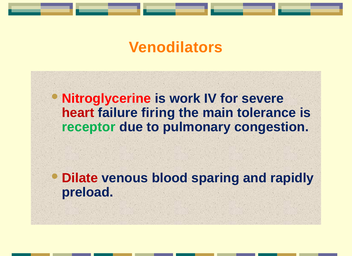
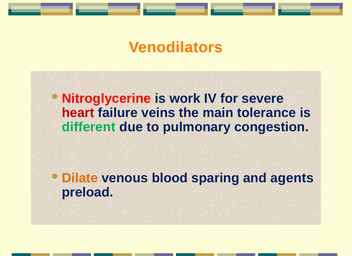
firing: firing -> veins (158, 113)
receptor: receptor -> different (89, 127)
Dilate colour: red -> orange (80, 178)
rapidly: rapidly -> agents (292, 178)
